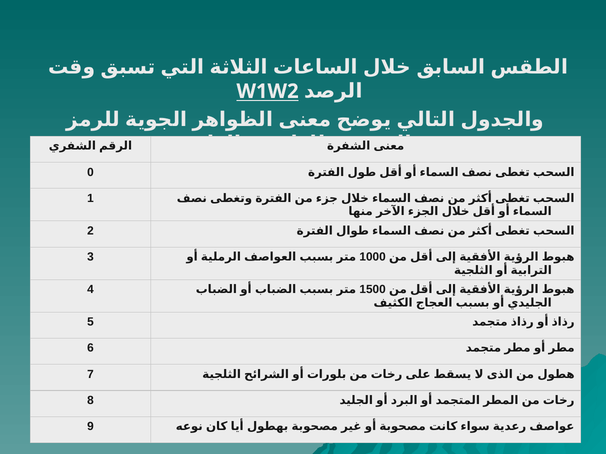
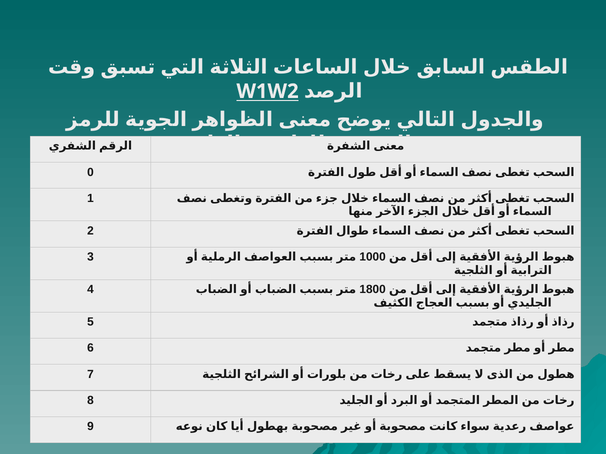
1500: 1500 -> 1800 (373, 290)
